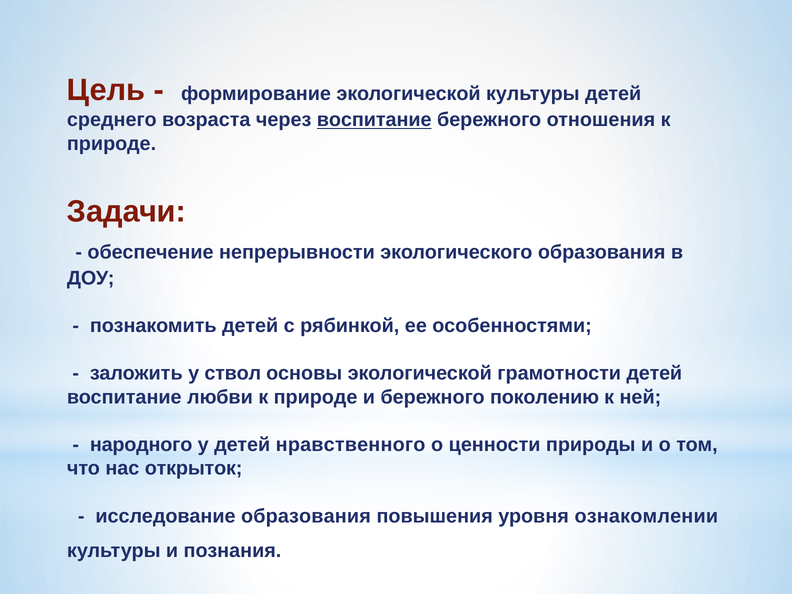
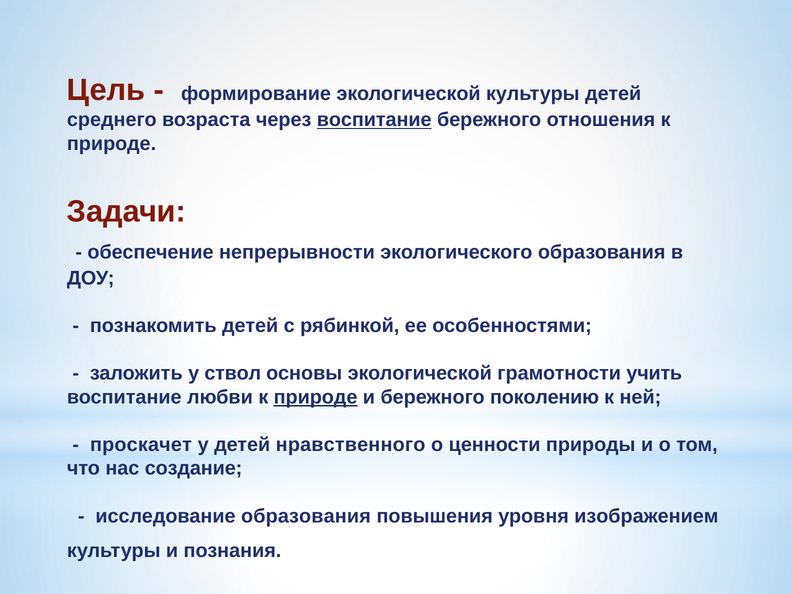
грамотности детей: детей -> учить (654, 373)
природе underline: none -> present (316, 397)
народного: народного -> проскачет (141, 445)
открыток: открыток -> создание (194, 468)
ознакомлении: ознакомлении -> изображением (646, 516)
